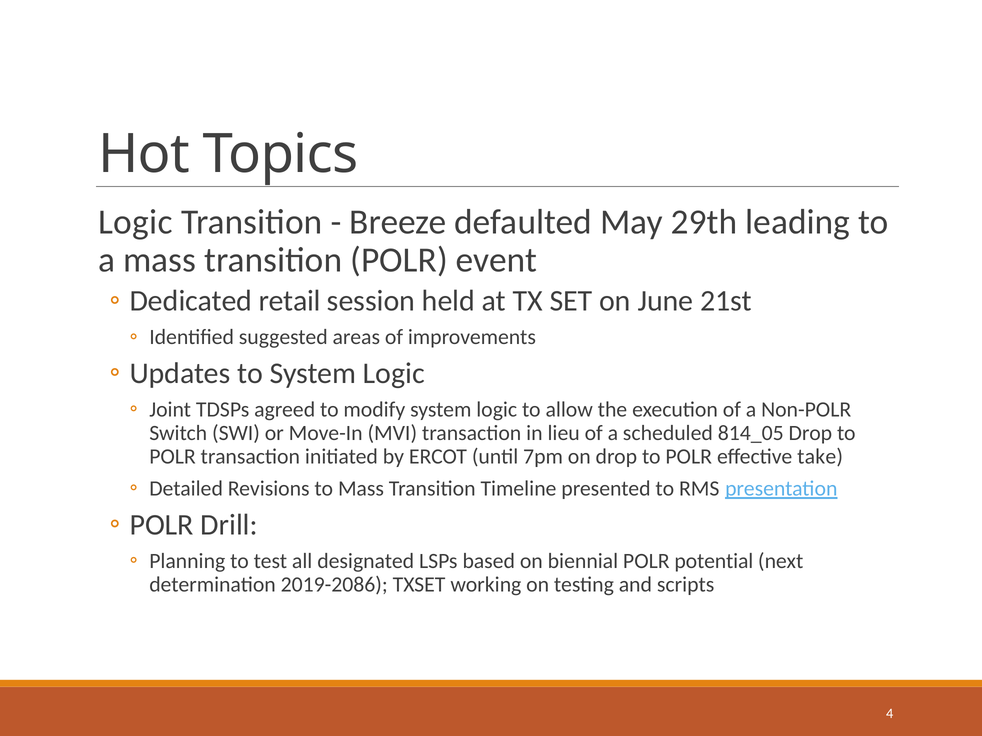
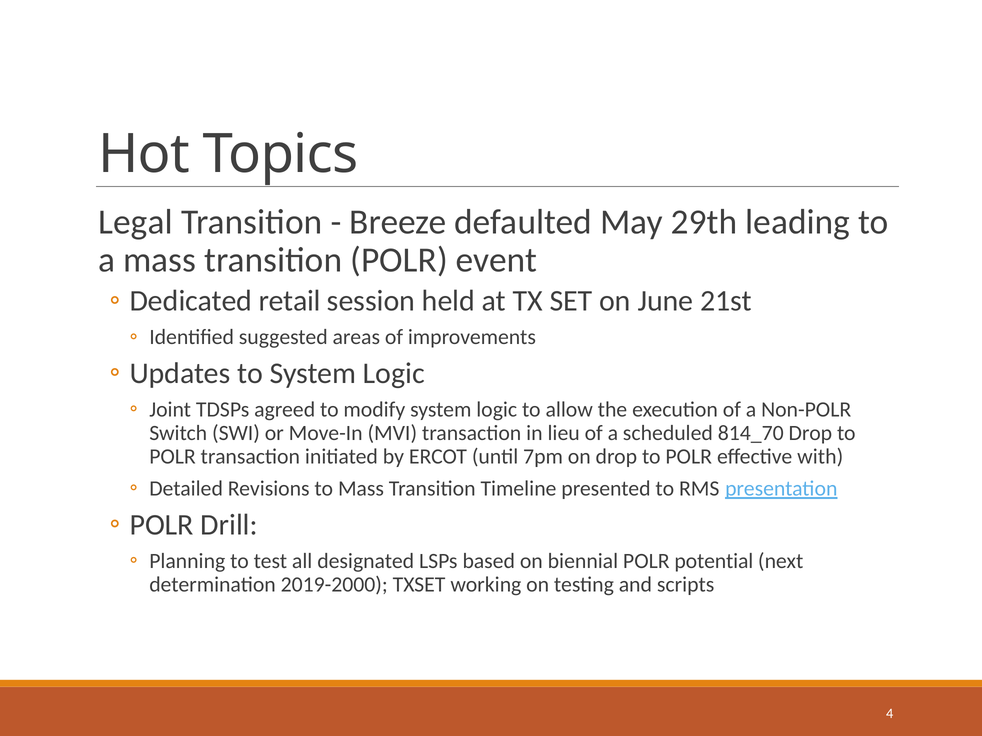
Logic: Logic -> Legal (136, 222)
814_05: 814_05 -> 814_70 (751, 433)
take: take -> with (820, 457)
2019-2086: 2019-2086 -> 2019-2000 (334, 585)
